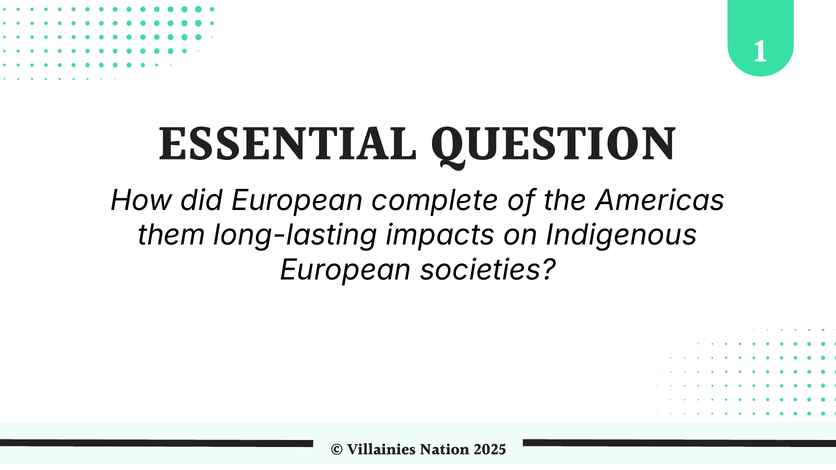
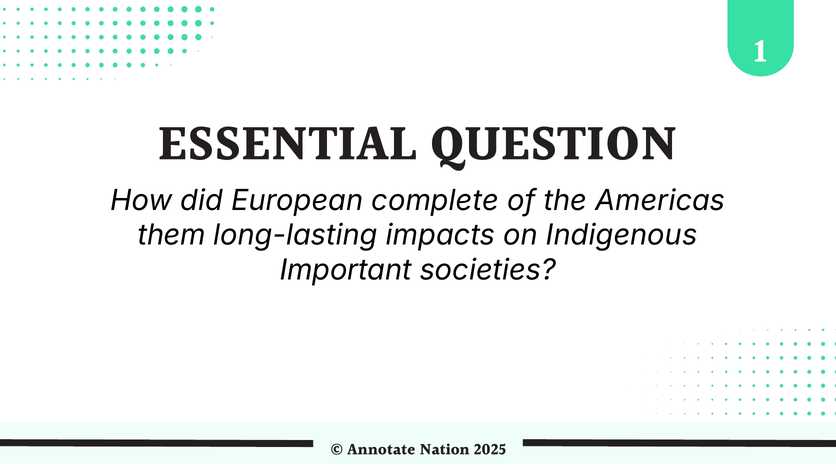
European: European -> Important (346, 270)
Villainies: Villainies -> Annotate (381, 450)
